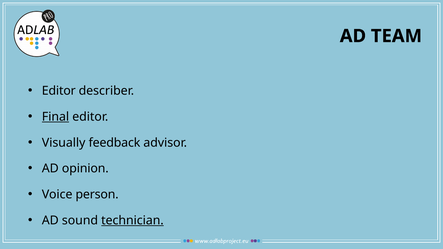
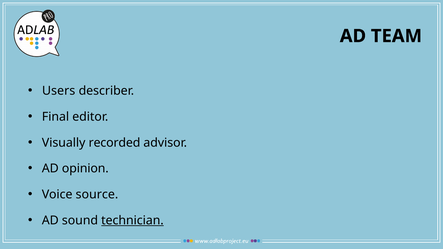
Editor: Editor -> Users (59, 91)
Final underline: present -> none (56, 117)
feedback: feedback -> recorded (114, 143)
person: person -> source (97, 195)
